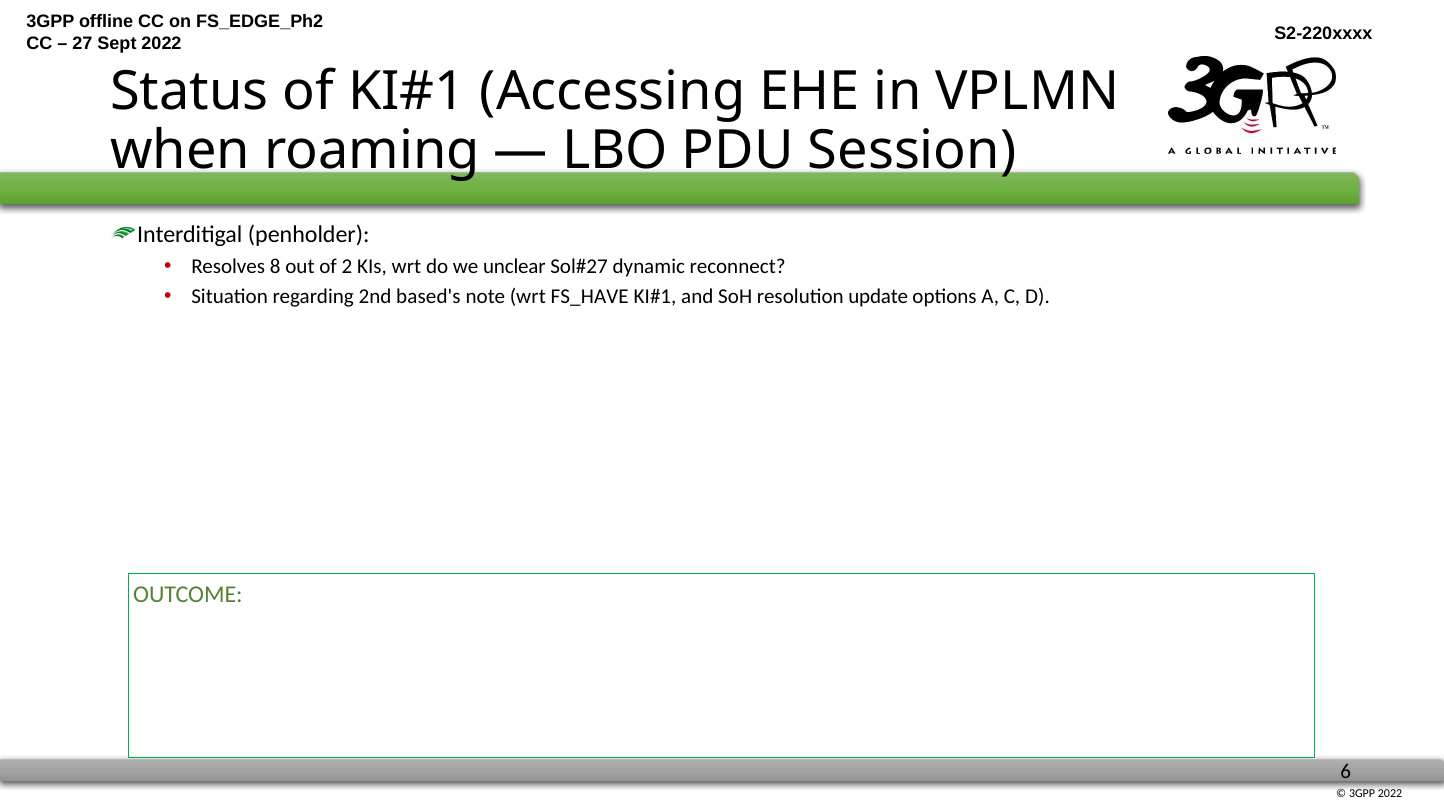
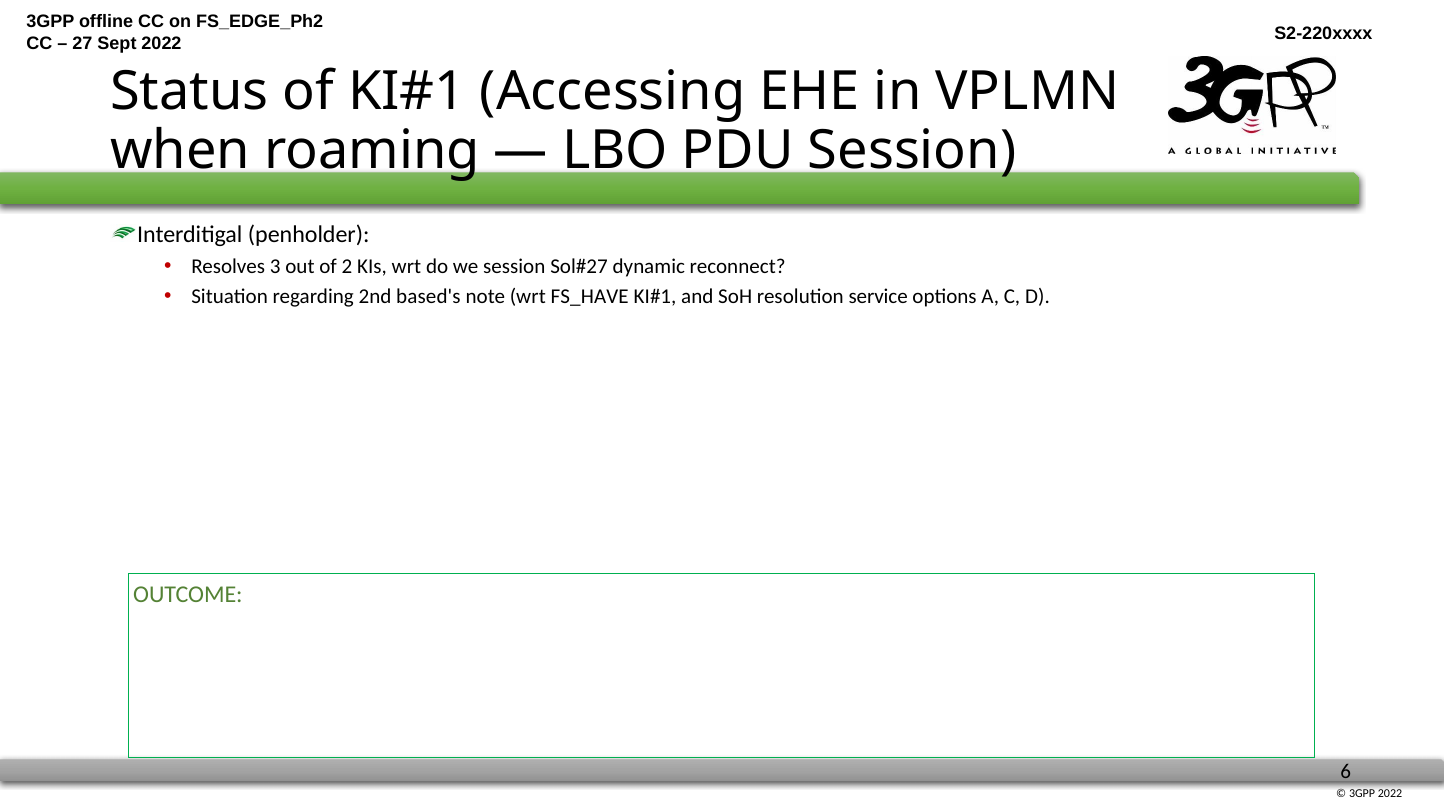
8: 8 -> 3 (275, 266)
we unclear: unclear -> session (514, 266)
update: update -> service (878, 297)
